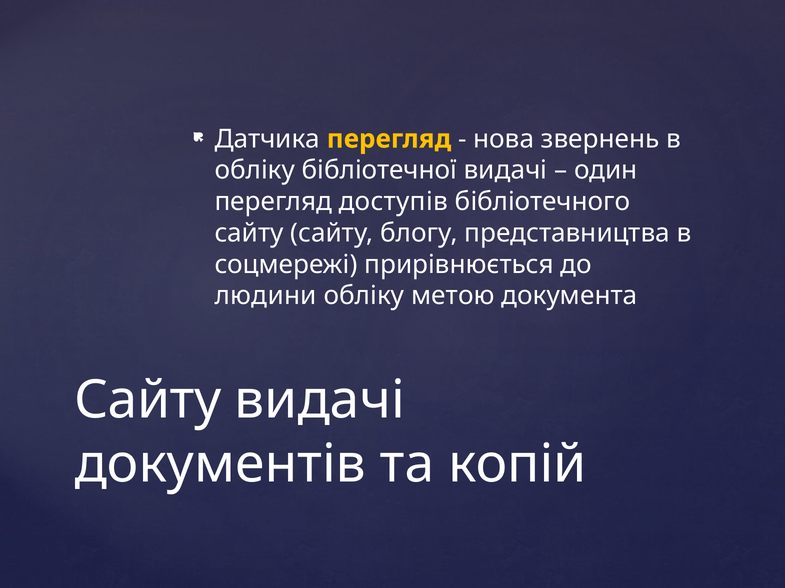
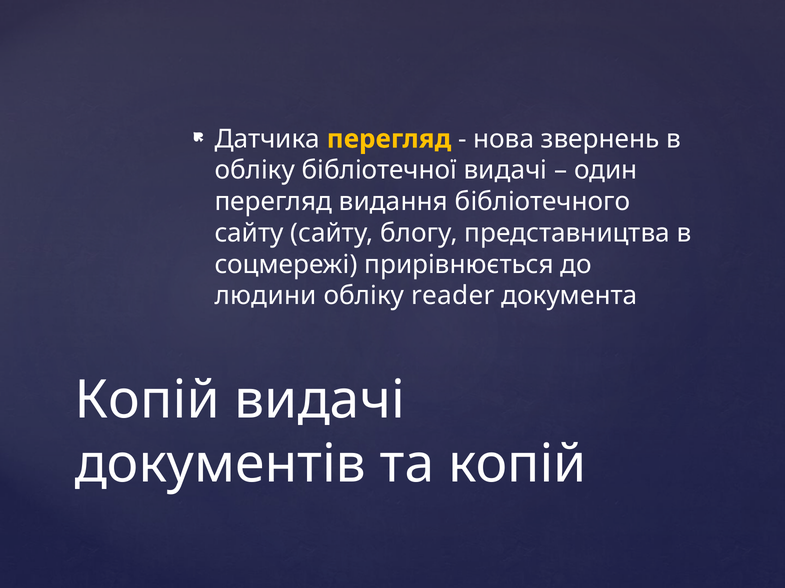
доступів: доступів -> видання (393, 202)
метою: метою -> reader (453, 296)
Сайту: Сайту -> Копій (147, 401)
